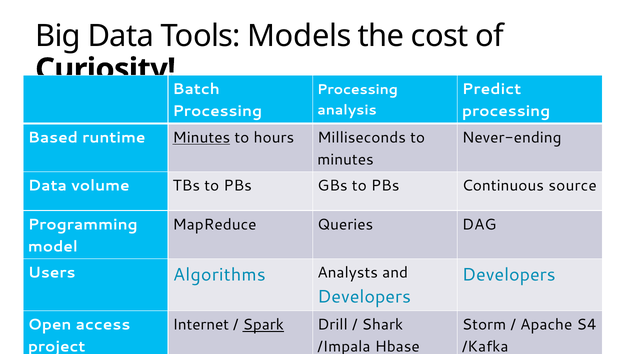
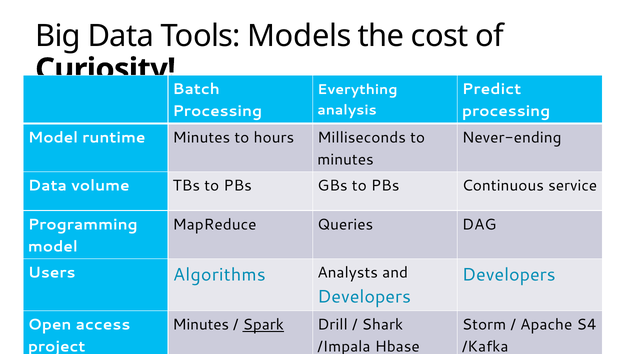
Processing: Processing -> Everything (357, 90)
Based: Based -> Model (53, 138)
Minutes underline: present -> none (201, 138)
source: source -> service (573, 186)
Internet: Internet -> Minutes (201, 325)
